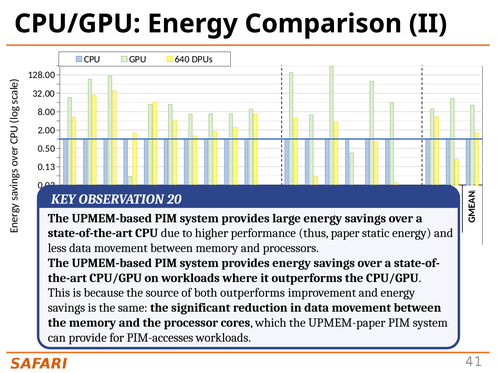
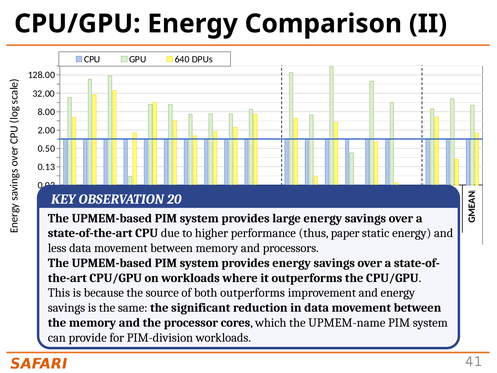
UPMEM-paper: UPMEM-paper -> UPMEM-name (347, 322)
PIM-accesses: PIM-accesses -> PIM-division (160, 337)
